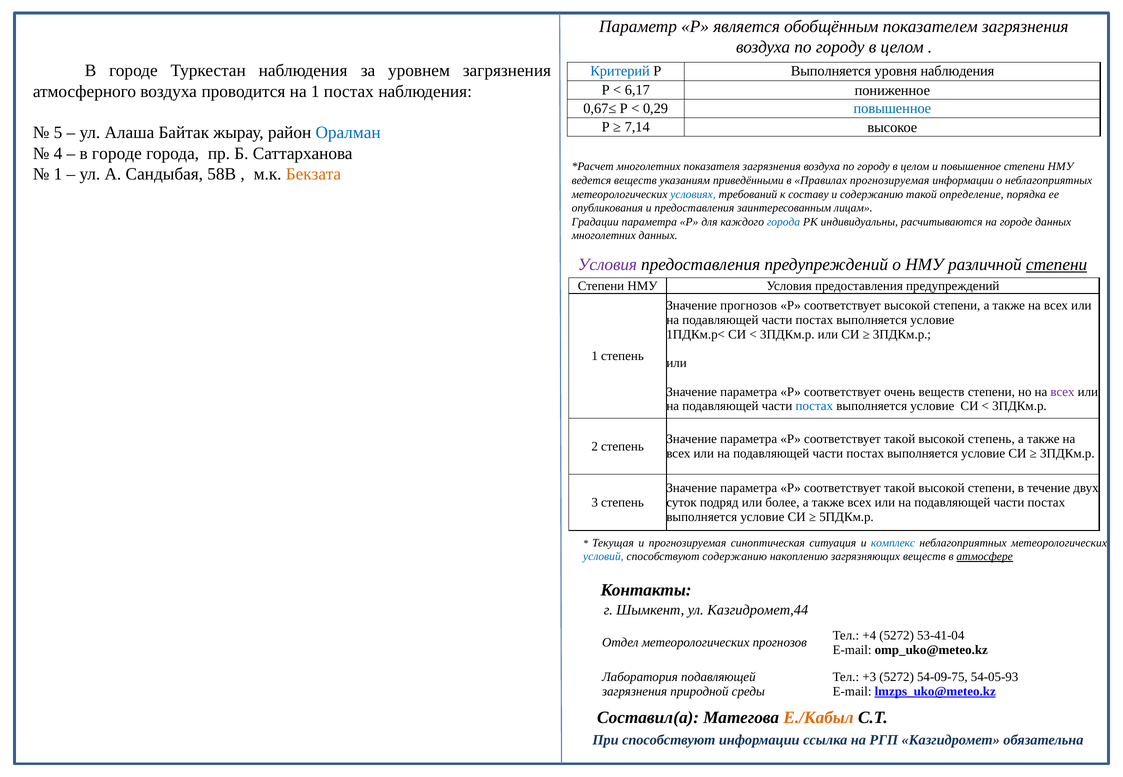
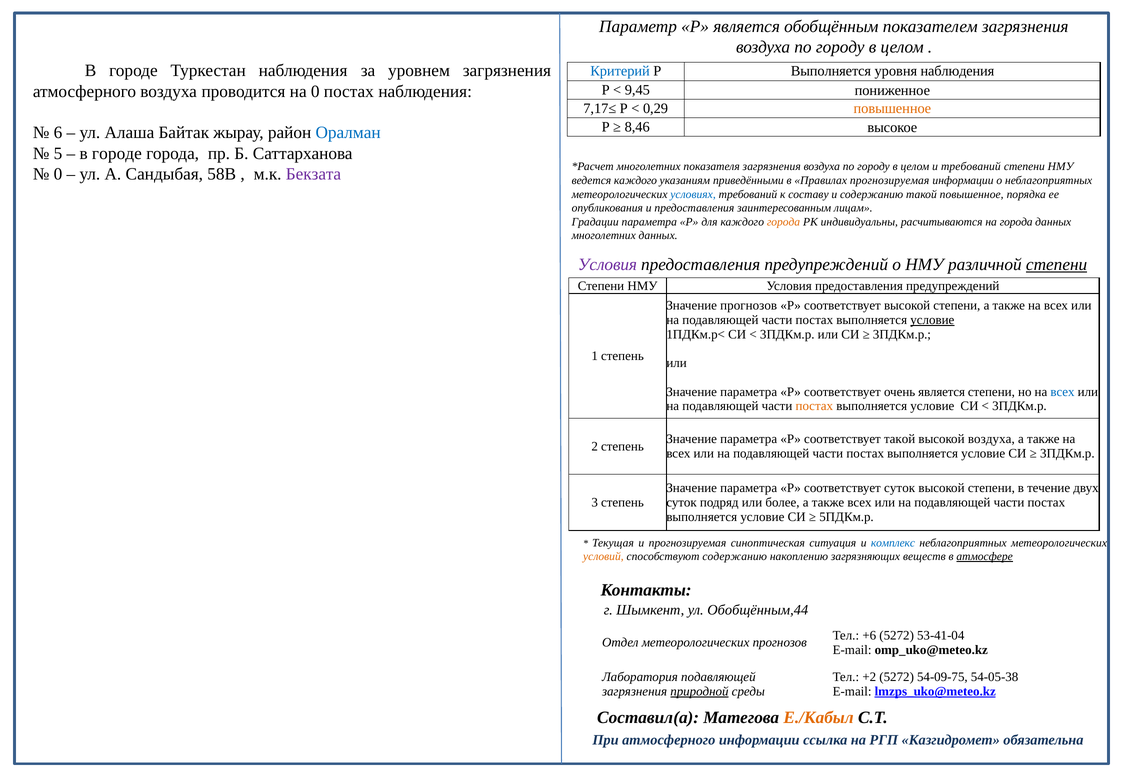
6,17: 6,17 -> 9,45 (637, 90)
на 1: 1 -> 0 (315, 91)
0,67≤: 0,67≤ -> 7,17≤ (600, 108)
повышенное colour: blue -> orange (892, 108)
7,14: 7,14 -> 8,46 (637, 127)
5: 5 -> 6 (58, 133)
4: 4 -> 5 (58, 154)
и повышенное: повышенное -> требований (971, 167)
1: 1 -> 0 (58, 174)
Бекзата colour: orange -> purple (313, 174)
ведется веществ: веществ -> каждого (635, 181)
такой определение: определение -> повышенное (972, 194)
города colour: blue -> orange (783, 222)
на городе: городе -> города (1016, 222)
условие underline: none -> present (932, 320)
очень веществ: веществ -> является (942, 392)
всех colour: purple -> blue (1062, 392)
постах colour: blue -> orange (814, 406)
высокой степень: степень -> воздуха (991, 439)
такой: такой -> суток (900, 488)
условий colour: blue -> orange (603, 557)
Казгидромет,44: Казгидромет,44 -> Обобщённым,44 (758, 610)
+4: +4 -> +6 (869, 636)
+3: +3 -> +2 (869, 677)
54-05-93: 54-05-93 -> 54-05-38 (995, 677)
природной underline: none -> present (699, 692)
При способствуют: способствуют -> атмосферного (669, 740)
